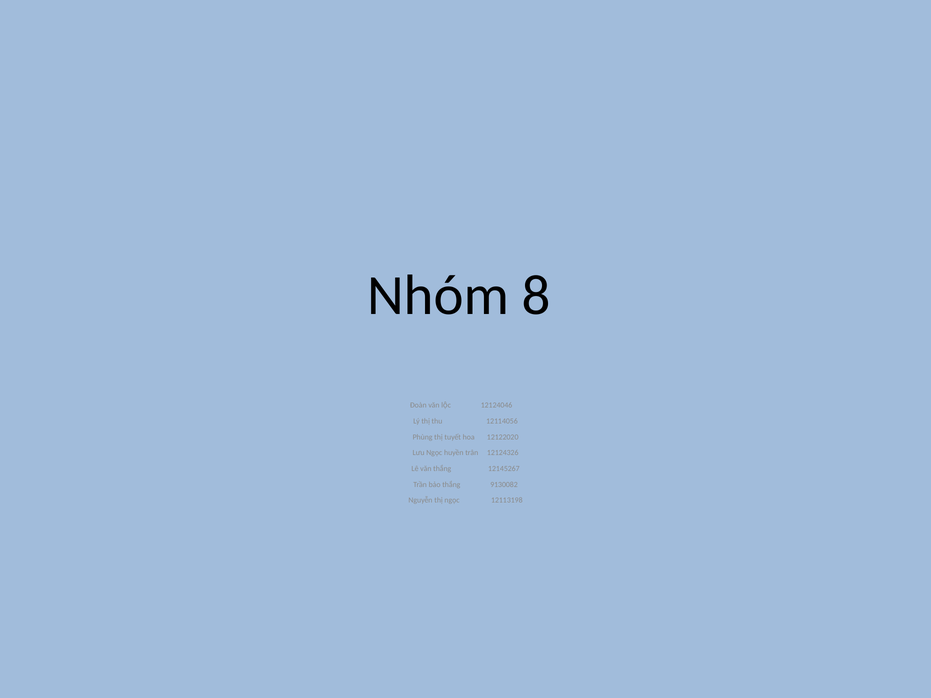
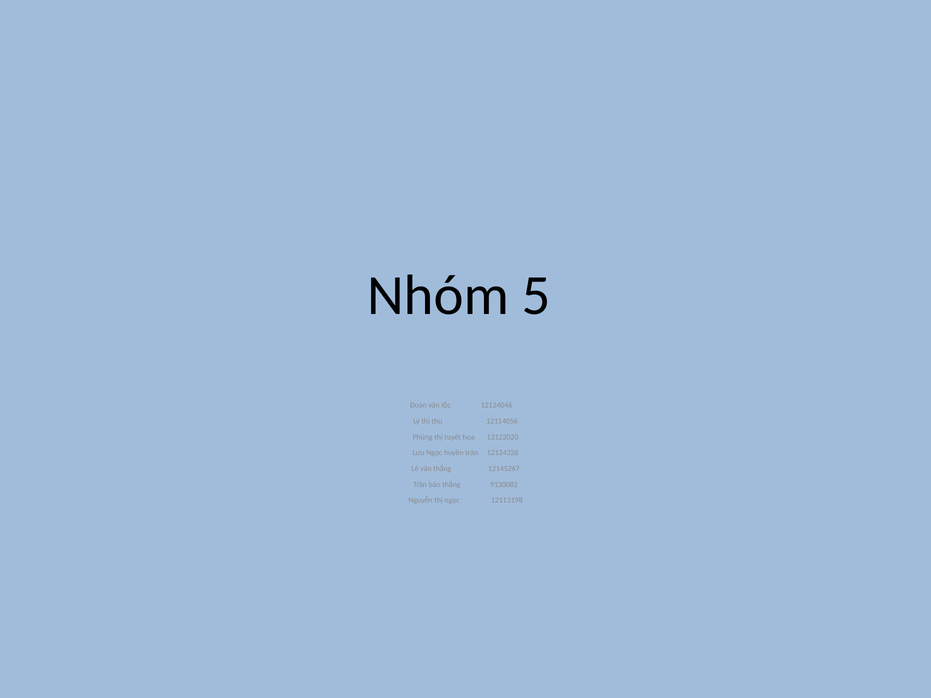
8: 8 -> 5 (536, 296)
